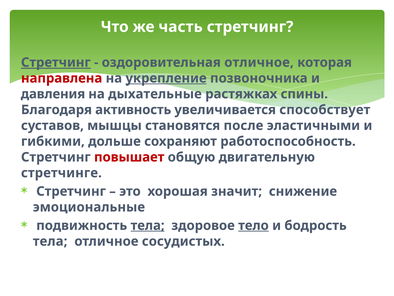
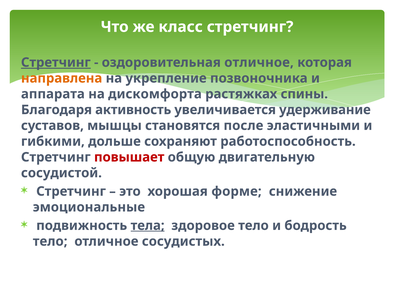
часть: часть -> класс (181, 27)
направлена colour: red -> orange (62, 78)
укрепление underline: present -> none (166, 78)
давления: давления -> аппарата (53, 94)
дыхательные: дыхательные -> дискомфорта (155, 94)
способствует: способствует -> удерживание (325, 110)
стретчинге: стретчинге -> сосудистой (61, 173)
значит: значит -> форме (237, 191)
тело underline: present -> none (253, 225)
тела: тела -> тело (50, 241)
